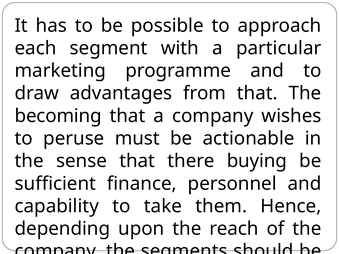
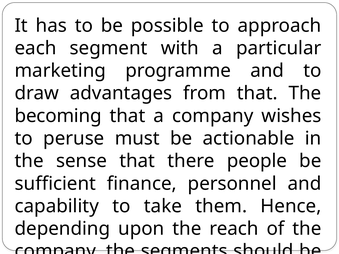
buying: buying -> people (257, 161)
